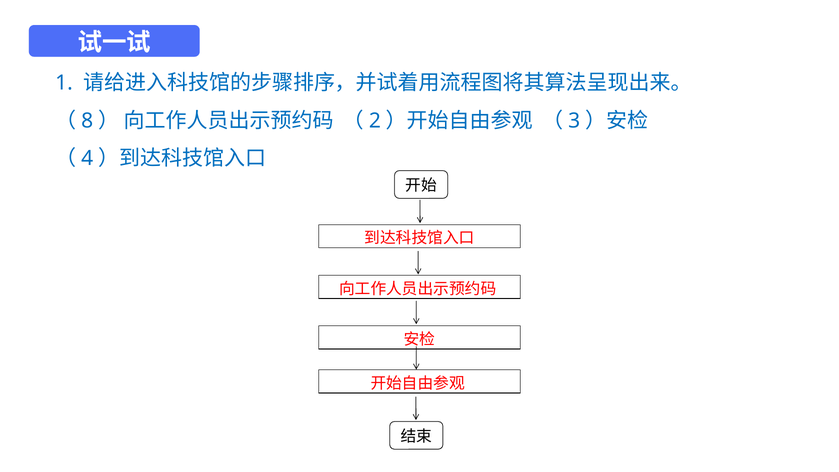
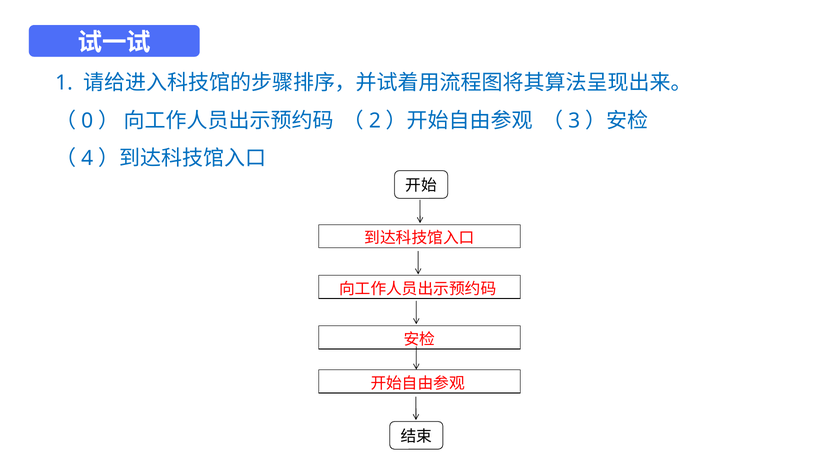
8: 8 -> 0 (87, 121)
